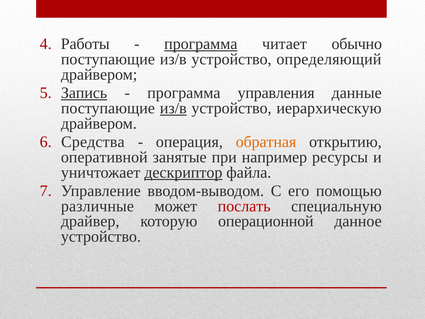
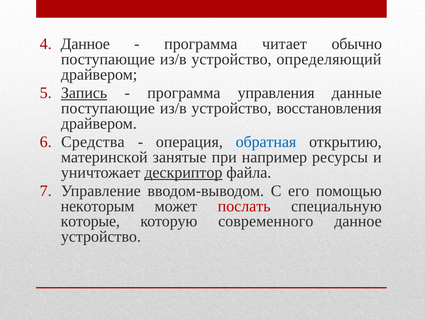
Работы: Работы -> Данное (85, 44)
программа underline: present -> none (201, 44)
из/в underline: present -> none (173, 108)
иерархическую: иерархическую -> восстановления (329, 108)
обратная colour: orange -> blue (266, 142)
оперативной: оперативной -> материнской (104, 157)
различные: различные -> некоторым (98, 206)
драйвер: драйвер -> которые (90, 221)
операционной: операционной -> современного (266, 221)
